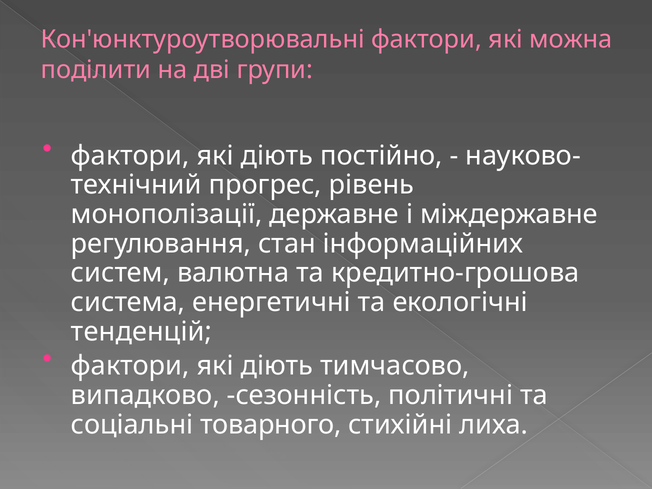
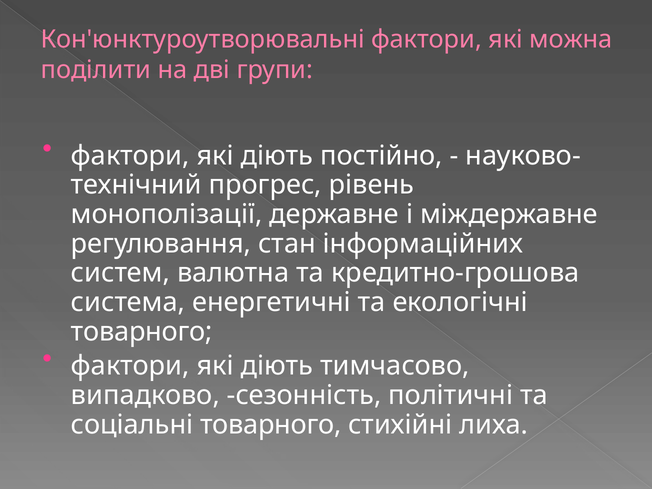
тенденцій: тенденцій -> товарного (142, 332)
